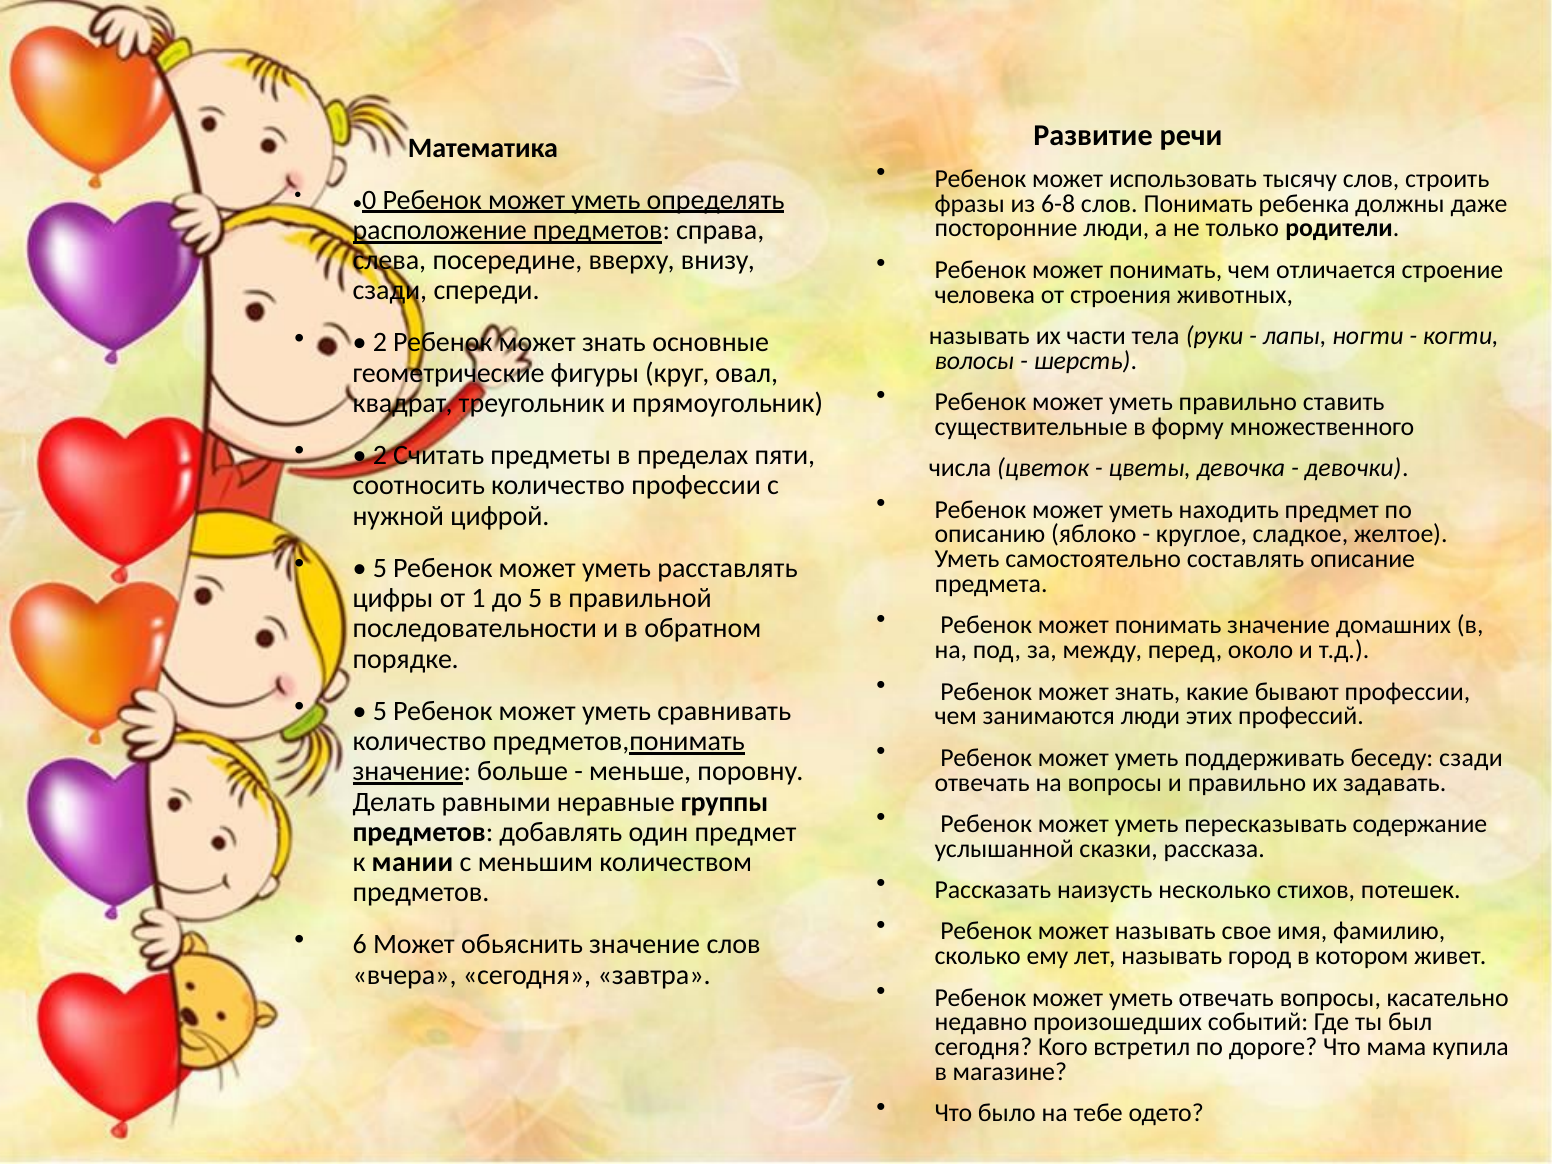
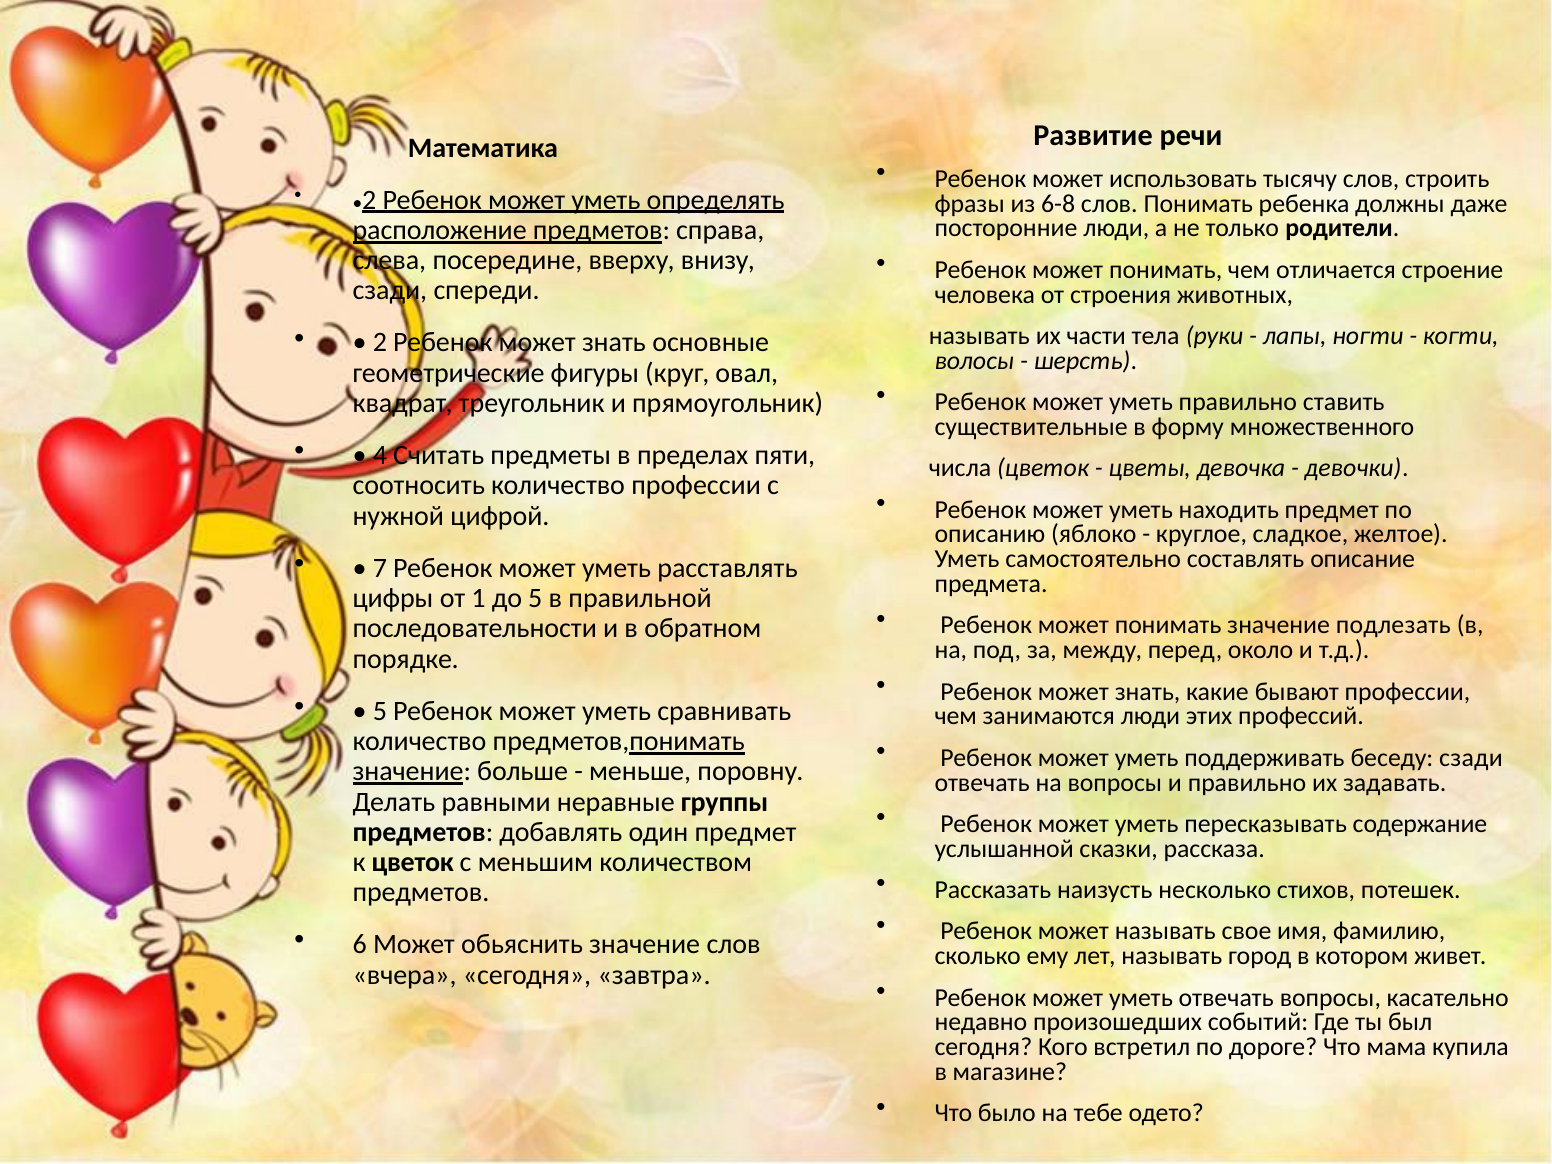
0: 0 -> 2 (369, 200)
2: 2 -> 4 (380, 455)
5: 5 -> 7 (380, 568)
домашних: домашних -> подлезать (1393, 625)
к мании: мании -> цветок (413, 862)
